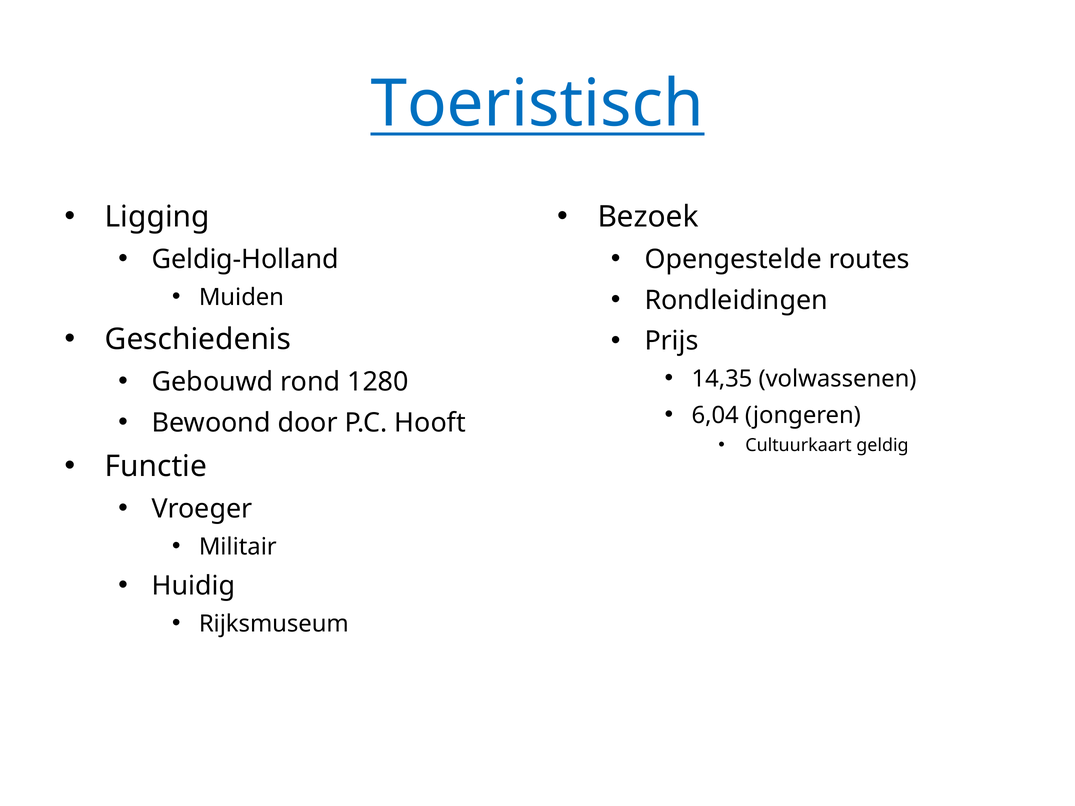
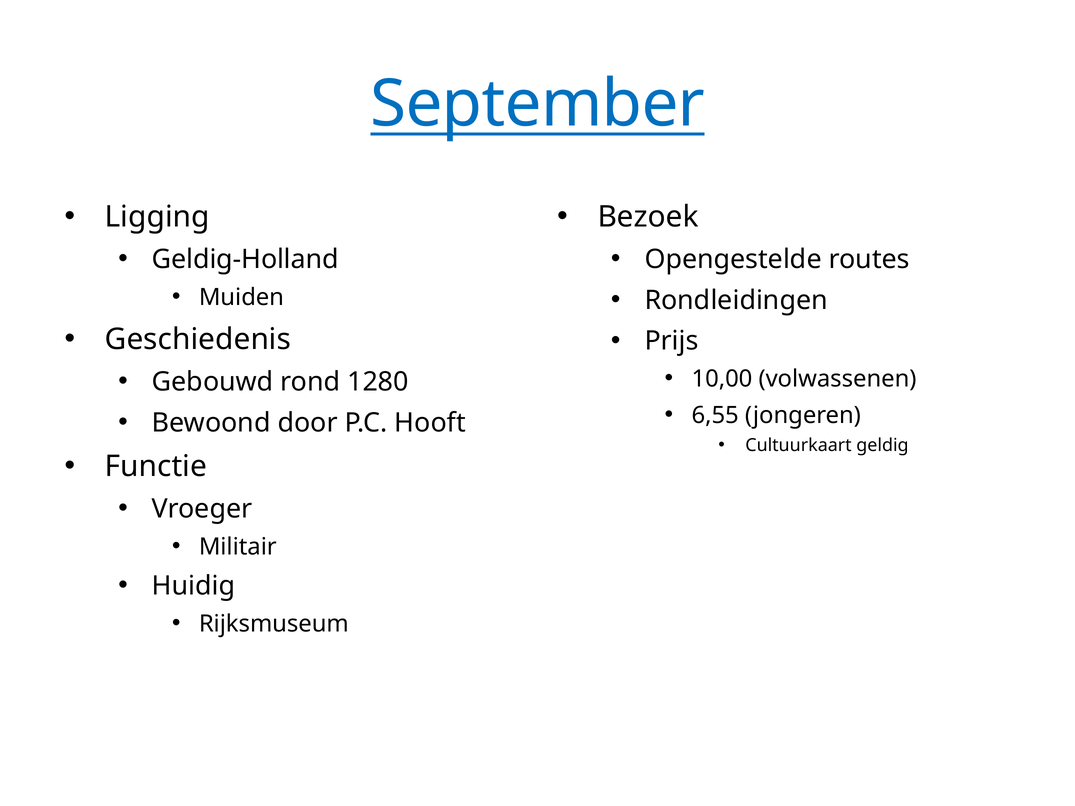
Toeristisch: Toeristisch -> September (538, 104)
14,35: 14,35 -> 10,00 (722, 379)
6,04: 6,04 -> 6,55 (715, 415)
